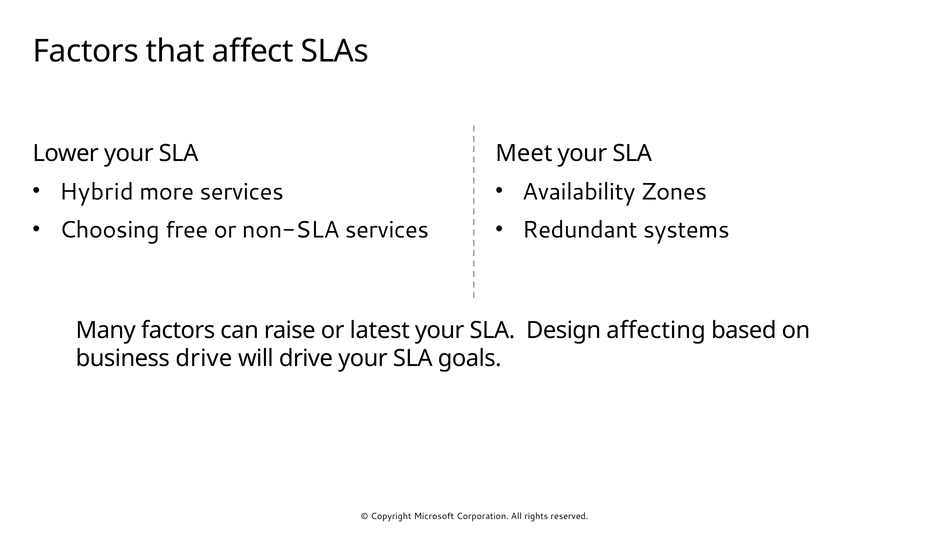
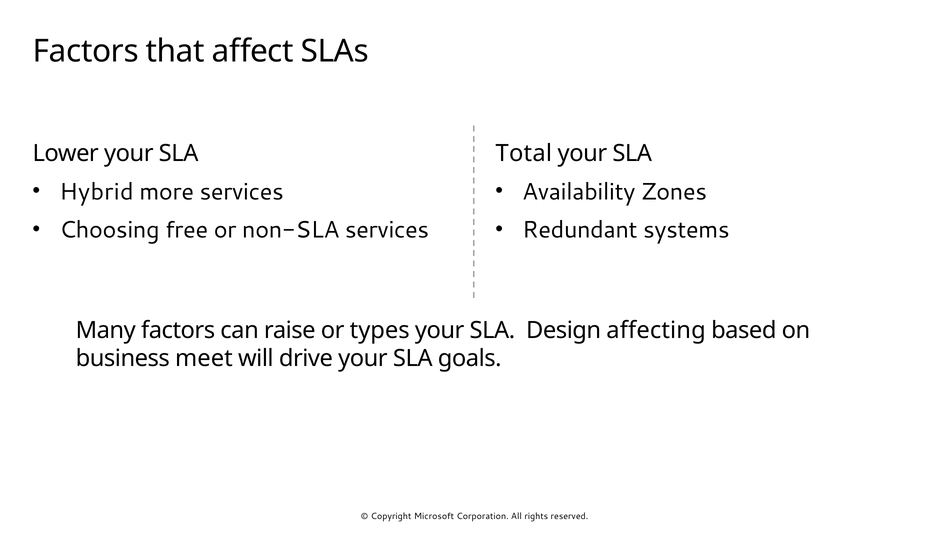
Meet: Meet -> Total (524, 153)
latest: latest -> types (380, 330)
business drive: drive -> meet (204, 359)
